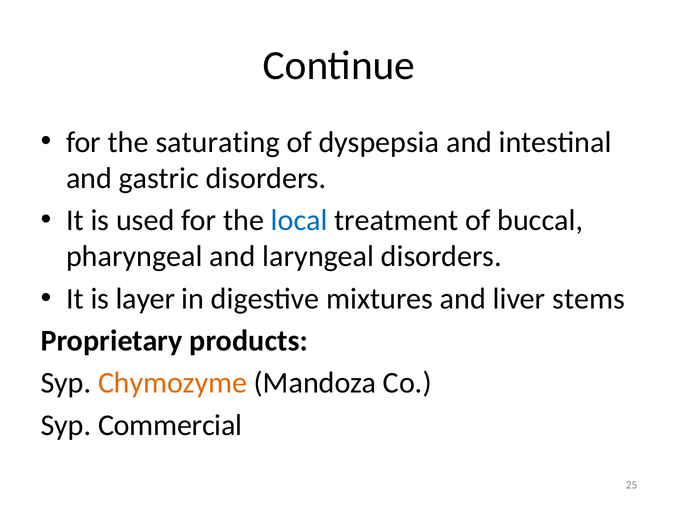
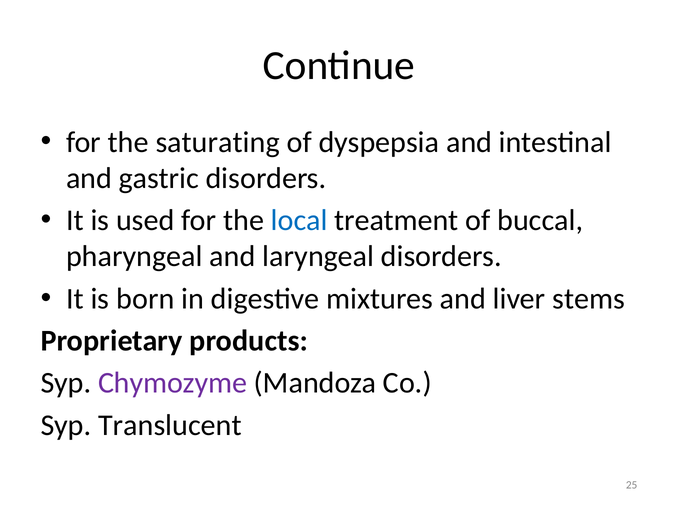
layer: layer -> born (145, 299)
Chymozyme colour: orange -> purple (173, 383)
Commercial: Commercial -> Translucent (170, 426)
